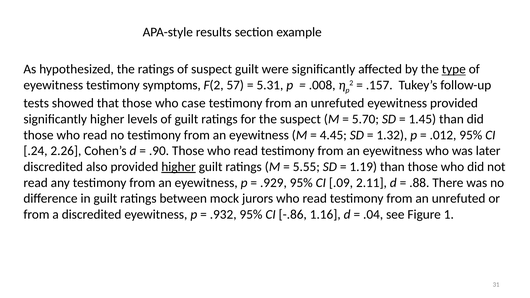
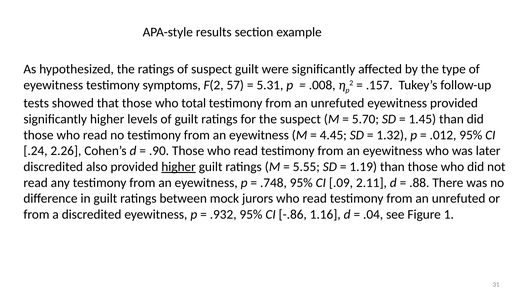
type underline: present -> none (454, 69)
case: case -> total (194, 103)
.929: .929 -> .748 (273, 183)
